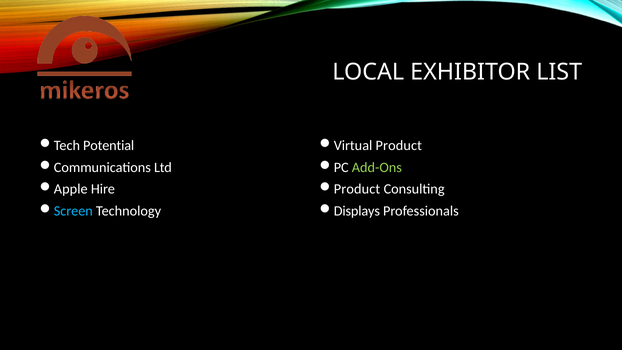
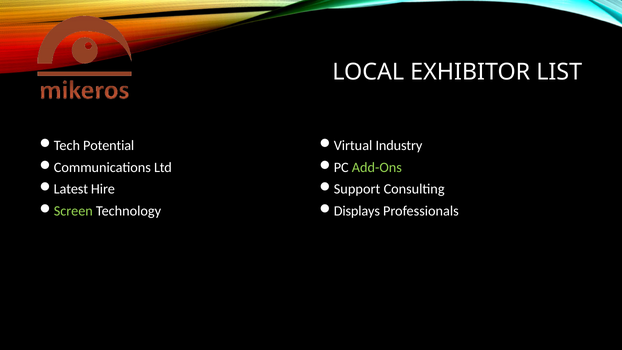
Virtual Product: Product -> Industry (399, 145)
Apple: Apple -> Latest (71, 189)
Product: Product -> Support (357, 189)
Screen colour: light blue -> light green (73, 211)
